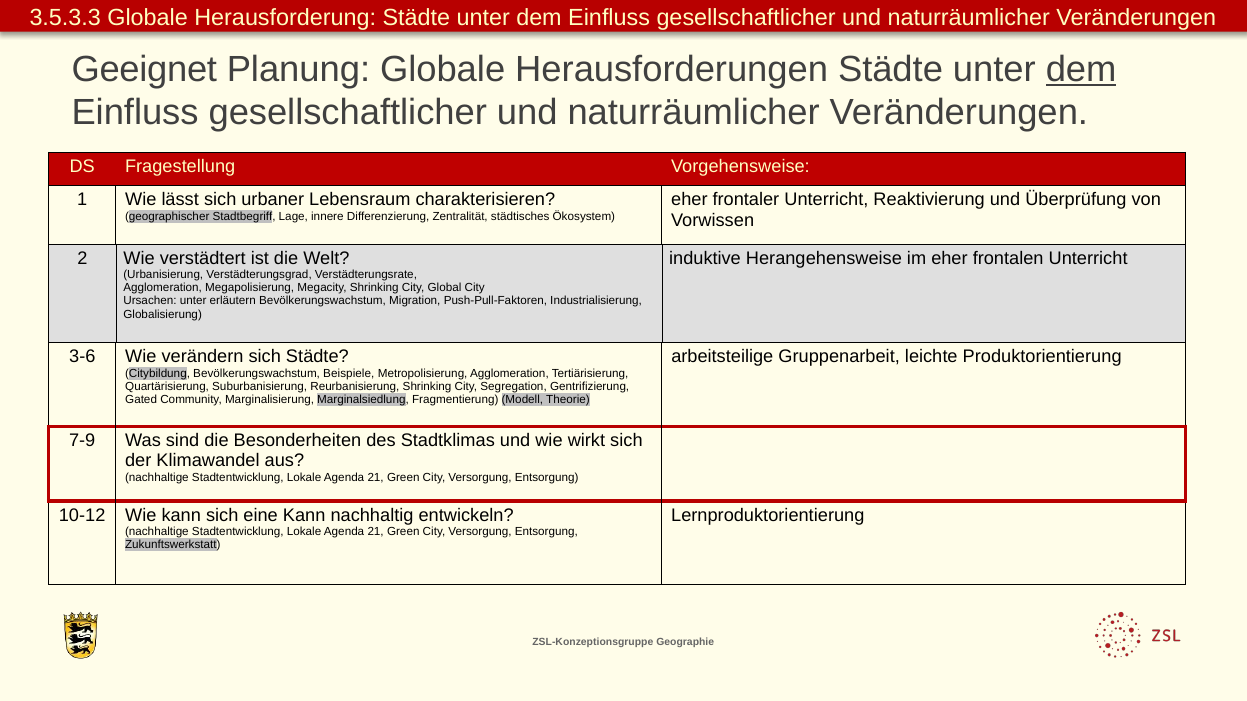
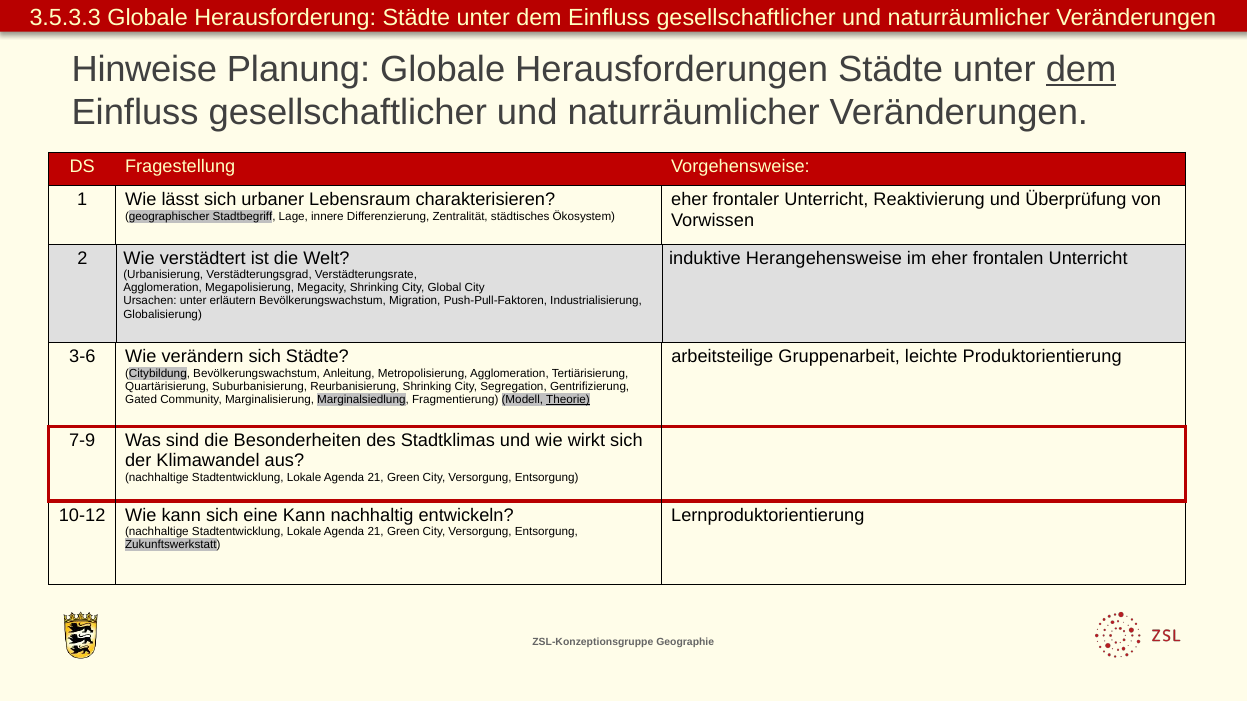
Geeignet: Geeignet -> Hinweise (144, 69)
Beispiele: Beispiele -> Anleitung (349, 373)
Theorie underline: none -> present (568, 400)
